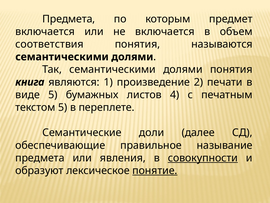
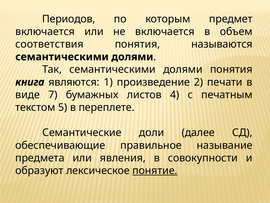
Предмета: Предмета -> Периодов (69, 19)
виде 5: 5 -> 7 (53, 95)
совокупности underline: present -> none (203, 158)
